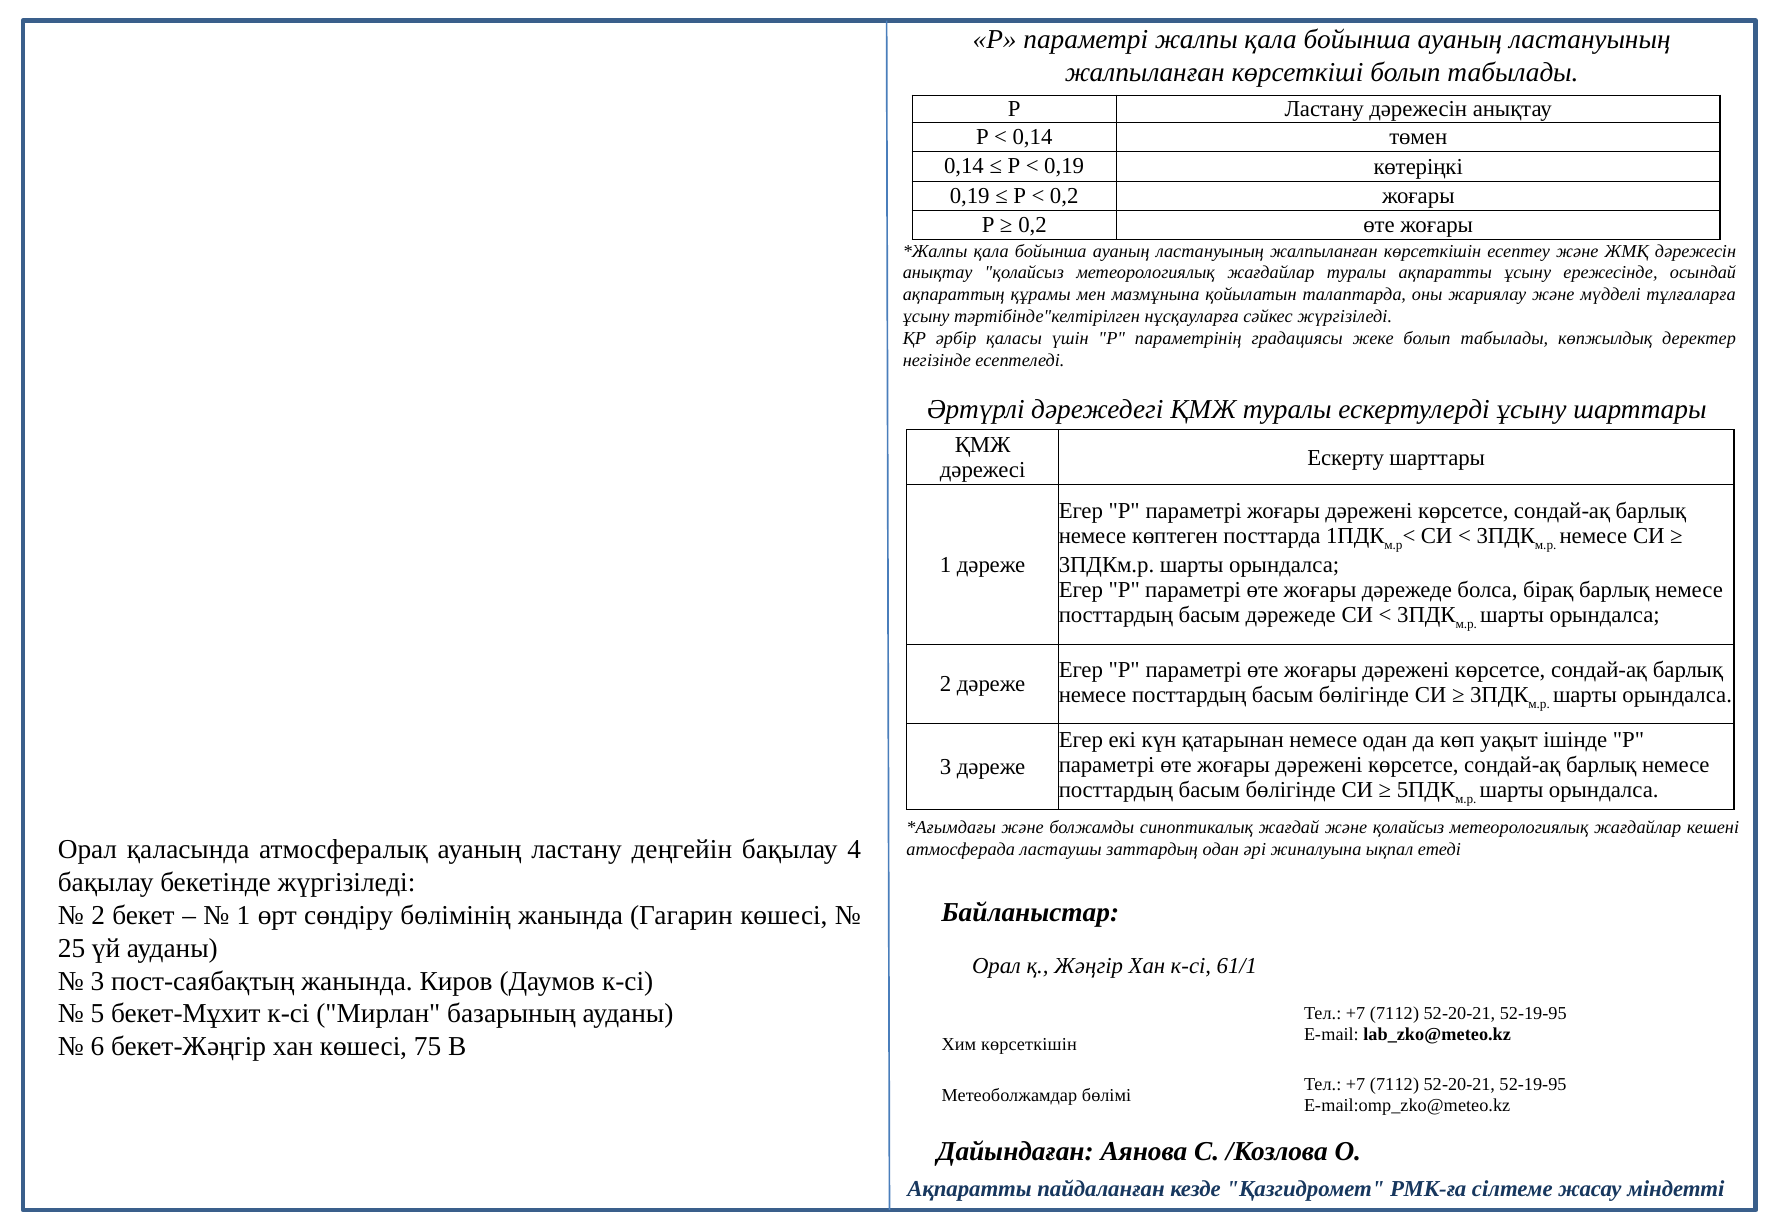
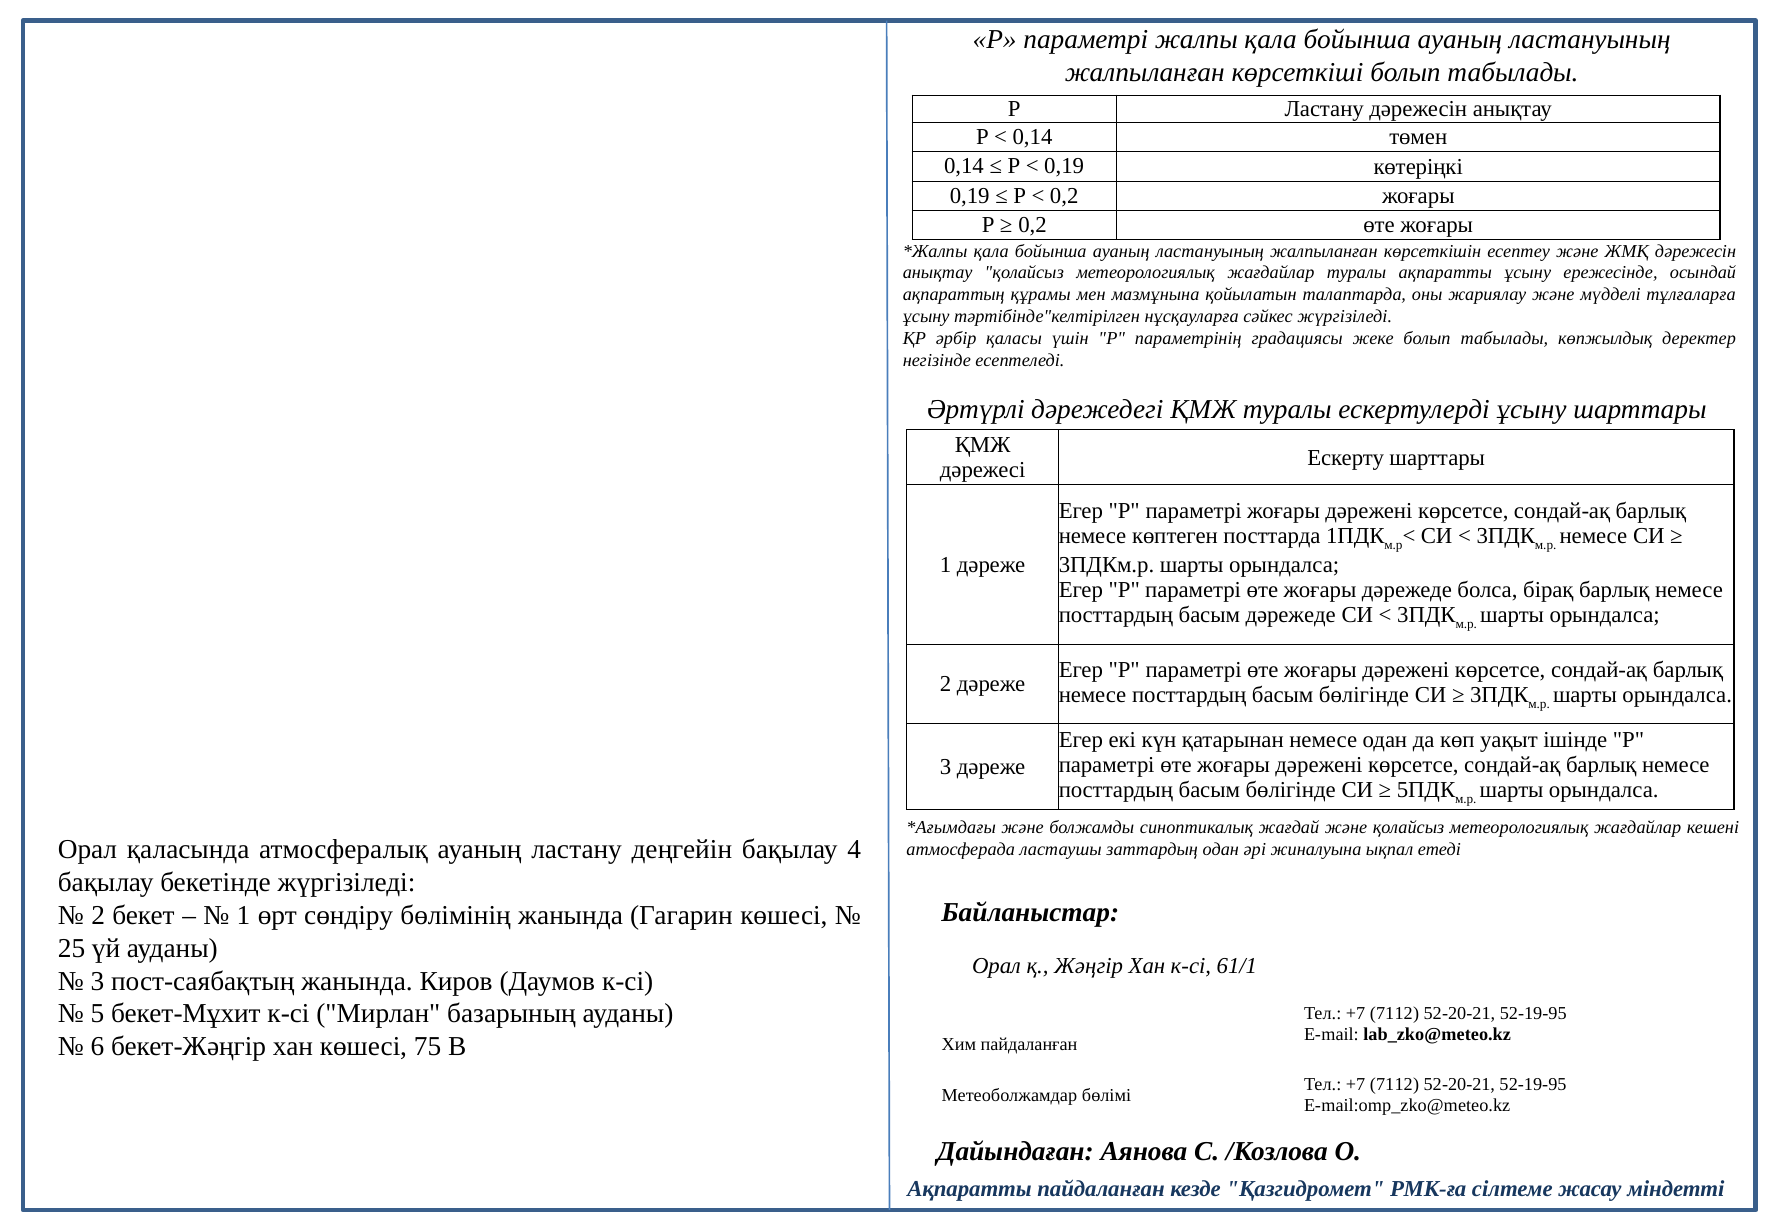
Хим көрсеткішін: көрсеткішін -> пайдаланған (1029, 1045)
